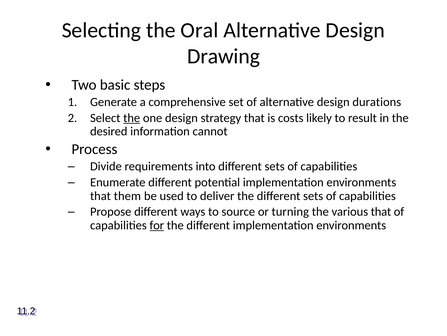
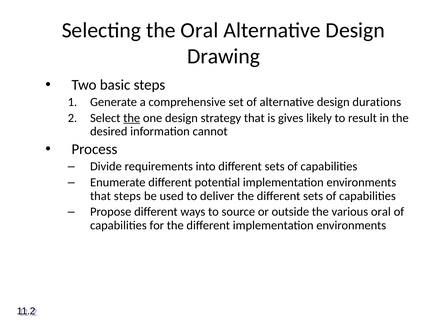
costs: costs -> gives (291, 118)
that them: them -> steps (127, 195)
turning: turning -> outside (290, 211)
various that: that -> oral (381, 211)
for underline: present -> none (157, 225)
